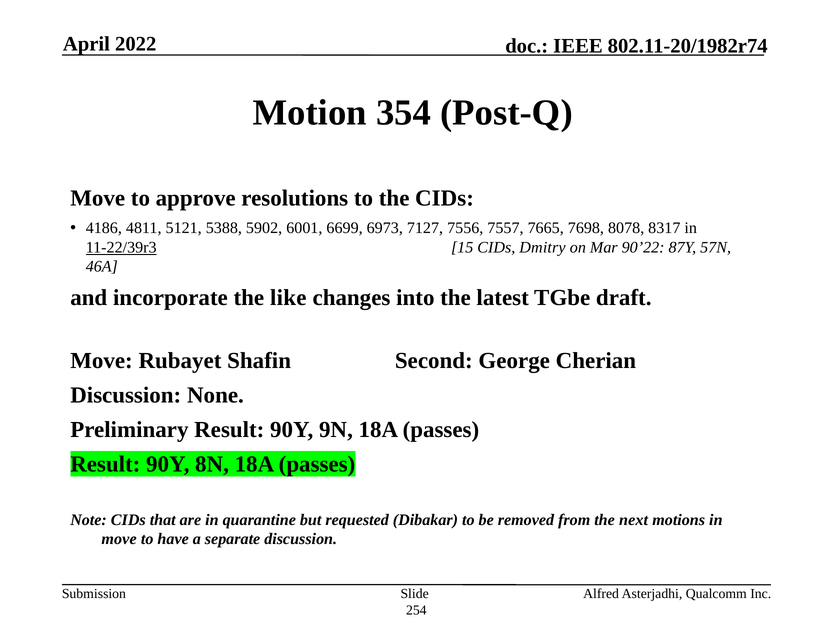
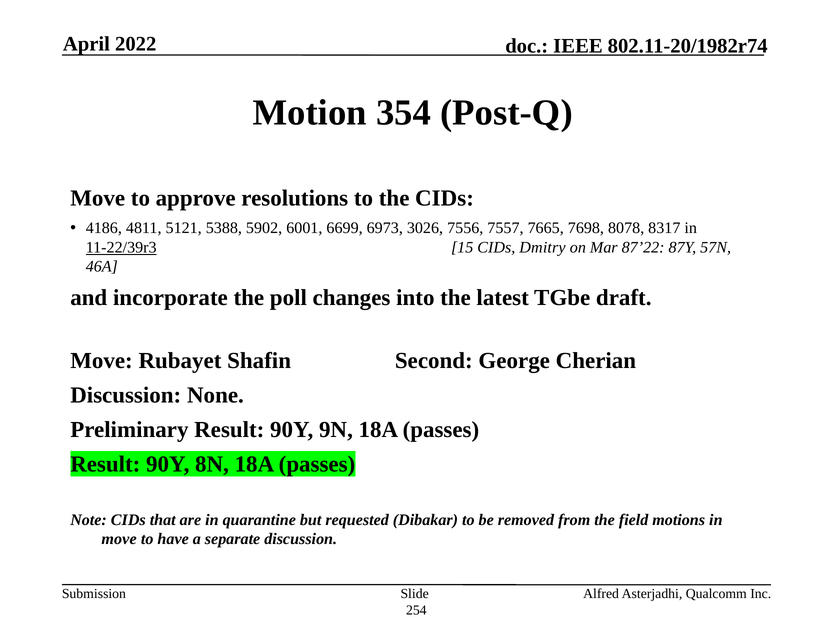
7127: 7127 -> 3026 (425, 228)
90’22: 90’22 -> 87’22 (643, 248)
like: like -> poll (288, 298)
next: next -> field (634, 520)
